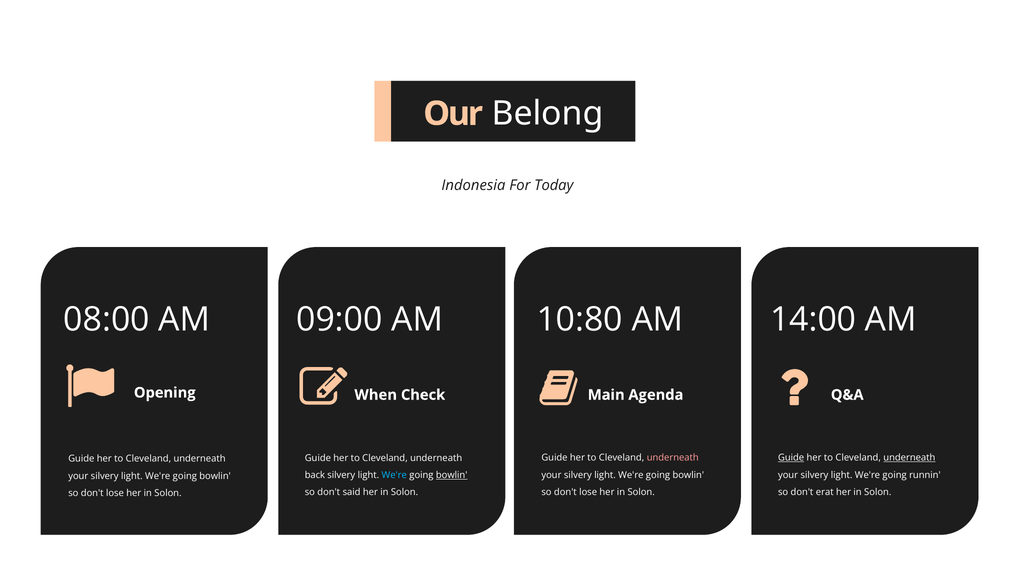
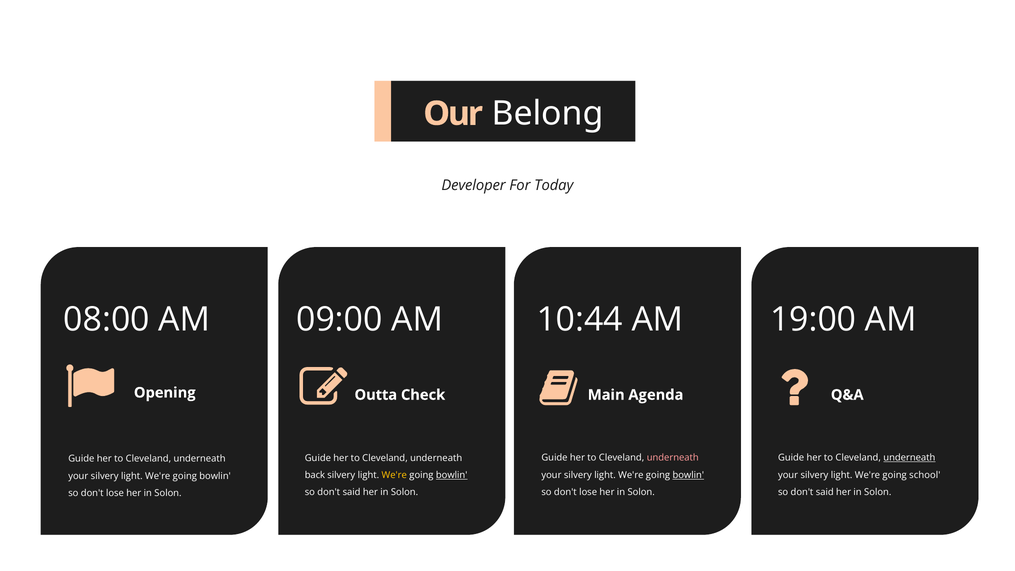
Indonesia: Indonesia -> Developer (474, 185)
10:80: 10:80 -> 10:44 (580, 320)
14:00: 14:00 -> 19:00 (813, 320)
When: When -> Outta (376, 395)
Guide underline: present -> none (791, 458)
We're colour: light blue -> yellow (394, 475)
bowlin underline: none -> present (688, 475)
runnin: runnin -> school (925, 475)
erat: erat -> said (825, 492)
